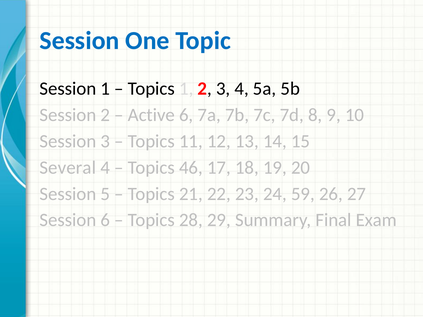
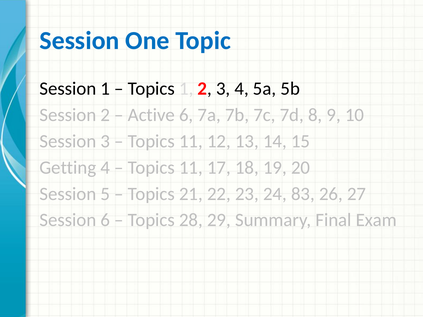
Several: Several -> Getting (68, 168)
46: 46 -> 11 (191, 168)
59: 59 -> 83 (303, 194)
